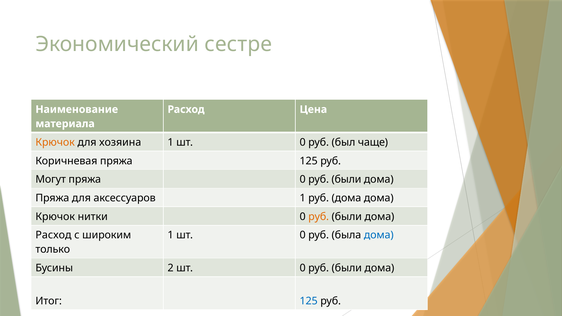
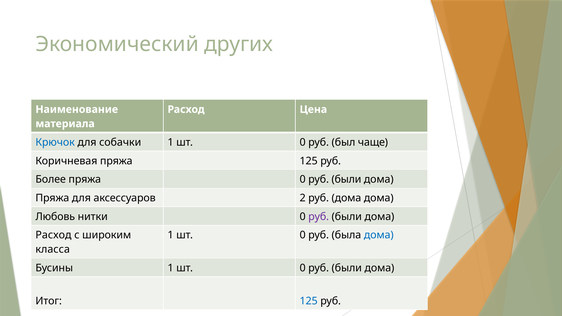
сестре: сестре -> других (239, 44)
Крючок colour: orange -> blue (55, 142)
хозяина: хозяина -> собачки (120, 142)
Могут: Могут -> Более (51, 180)
аксессуаров 1: 1 -> 2 (303, 198)
Крючок: Крючок -> Любовь (55, 217)
руб colour: orange -> purple (319, 217)
только: только -> класса (53, 250)
Бусины 2: 2 -> 1 (171, 268)
